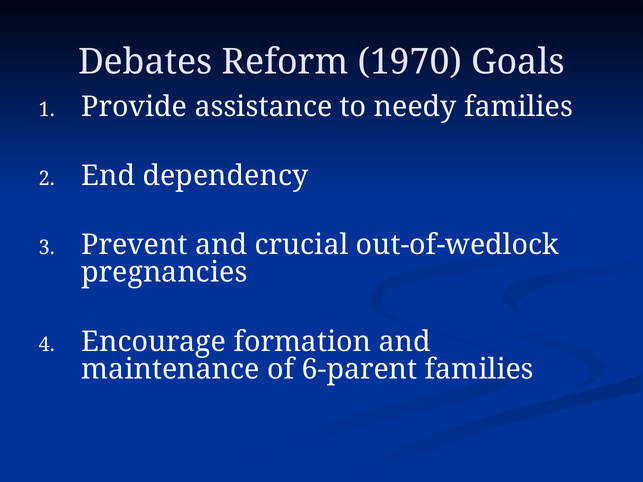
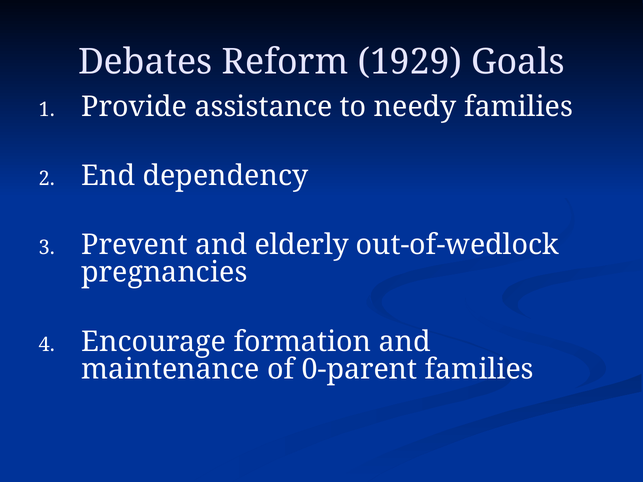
1970: 1970 -> 1929 (410, 62)
crucial: crucial -> elderly (302, 245)
6-parent: 6-parent -> 0-parent (360, 369)
